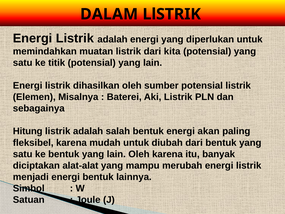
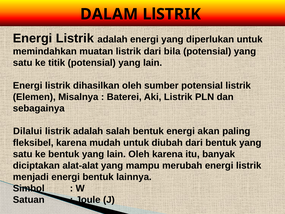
kita: kita -> bila (172, 51)
Hitung: Hitung -> Dilalui (28, 131)
